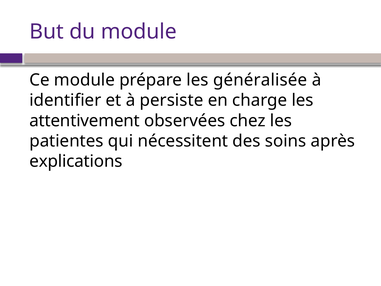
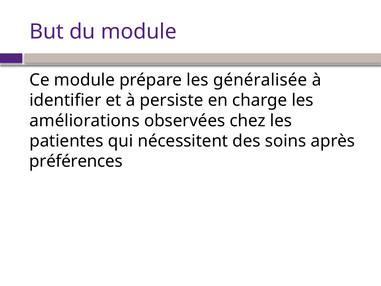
attentivement: attentivement -> améliorations (84, 121)
explications: explications -> préférences (76, 161)
